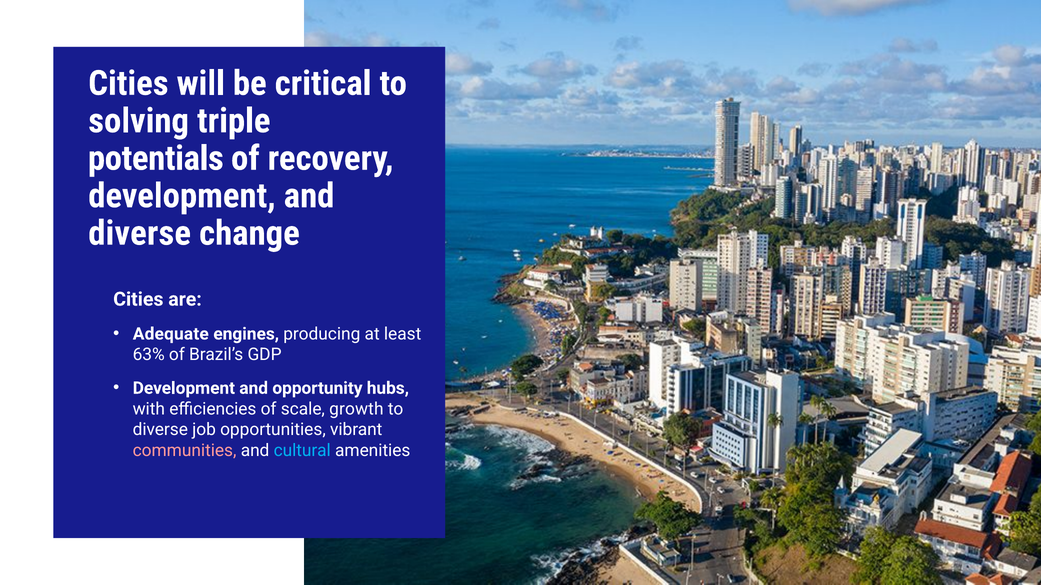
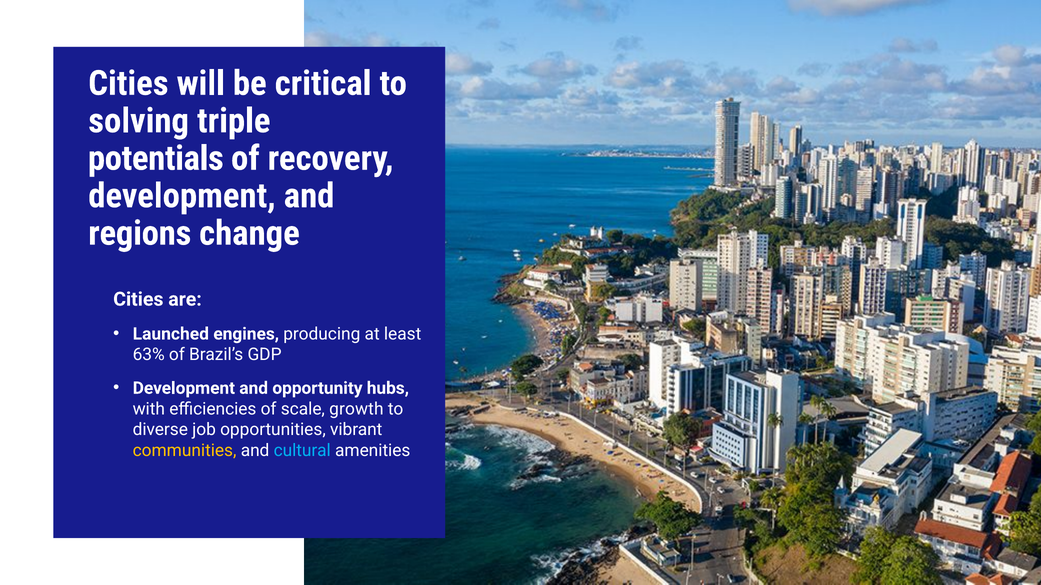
diverse: diverse -> regions (140, 233)
Adequate: Adequate -> Launched (171, 334)
communities colour: pink -> yellow (185, 451)
